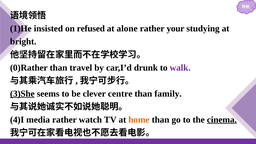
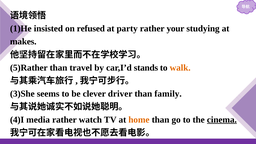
alone: alone -> party (127, 29)
bright: bright -> makes (23, 42)
0)Rather: 0)Rather -> 5)Rather (29, 68)
drunk: drunk -> stands (146, 68)
walk colour: purple -> orange (180, 68)
3)She underline: present -> none (22, 94)
centre: centre -> driver (120, 94)
